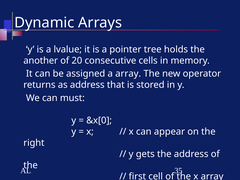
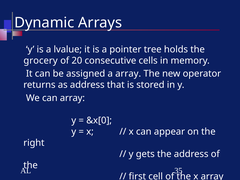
another: another -> grocery (41, 61)
can must: must -> array (72, 98)
